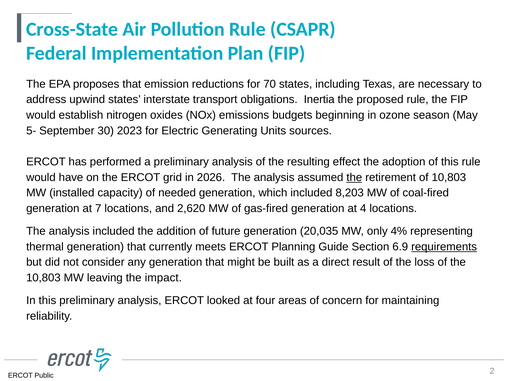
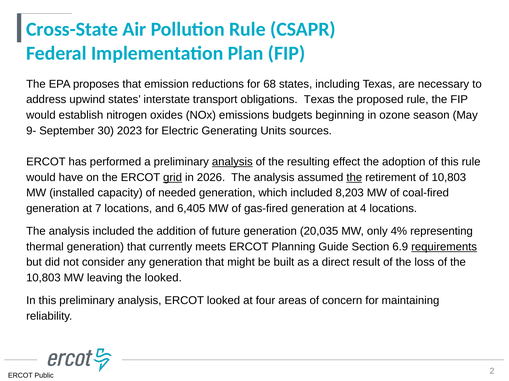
70: 70 -> 68 (270, 84)
obligations Inertia: Inertia -> Texas (319, 100)
5-: 5- -> 9- (31, 131)
analysis underline: none -> present (232, 162)
grid underline: none -> present (173, 178)
2,620: 2,620 -> 6,405 (191, 209)
the impact: impact -> looked (163, 278)
